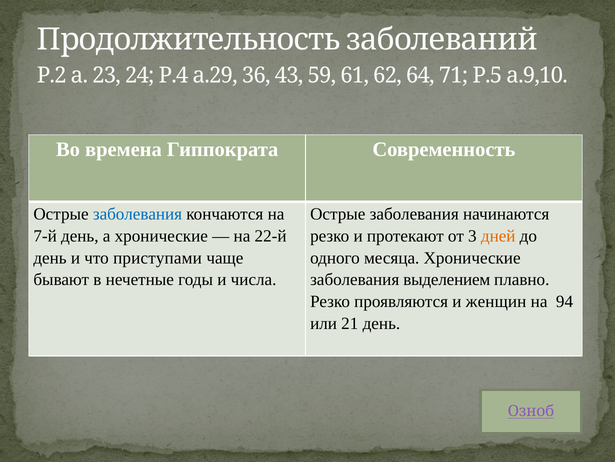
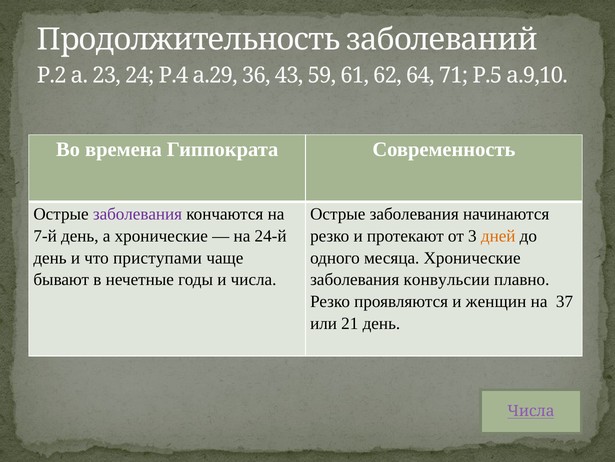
заболевания colour: blue -> purple (137, 214)
22-й: 22-й -> 24-й (271, 236)
выделением: выделением -> конвульсии (447, 279)
94: 94 -> 37 (565, 301)
Озноб: Озноб -> Числа (531, 411)
